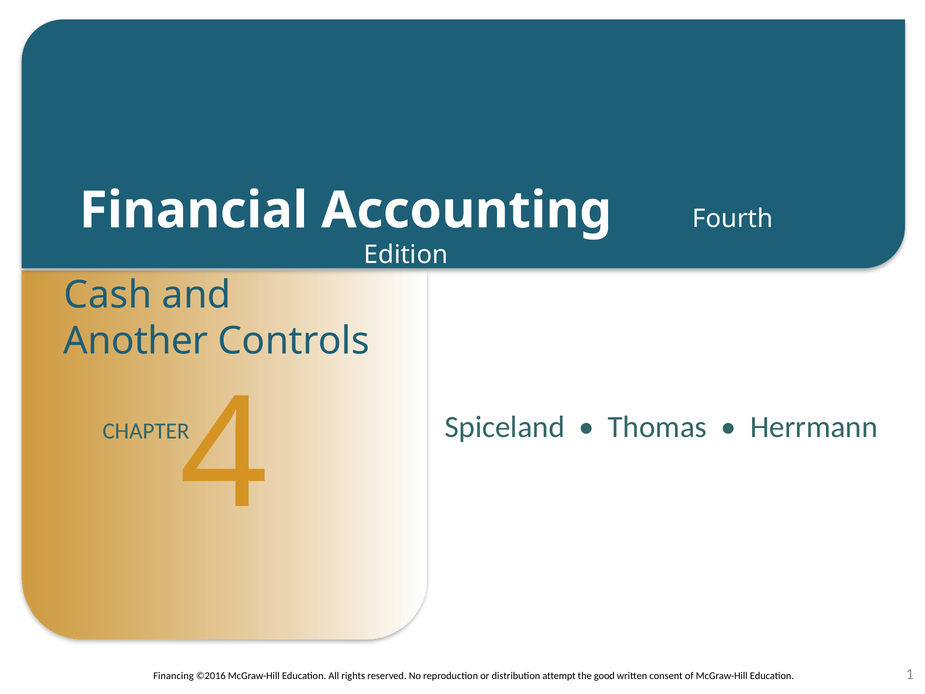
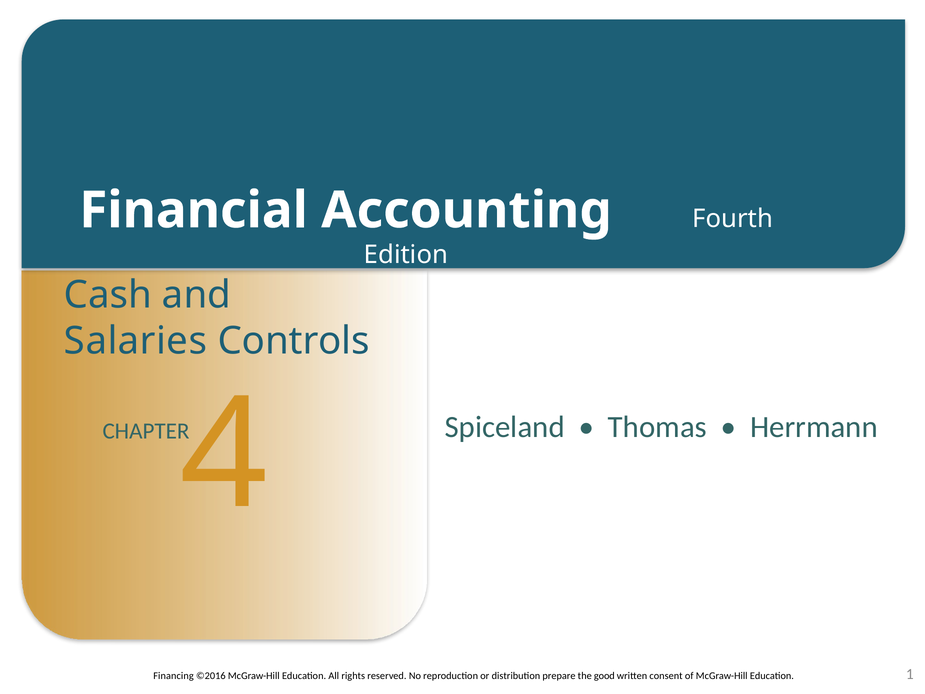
Another: Another -> Salaries (136, 341)
attempt: attempt -> prepare (559, 676)
